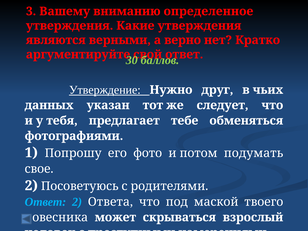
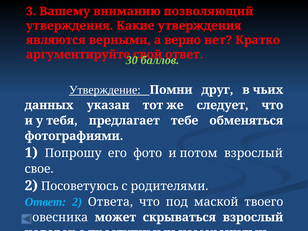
определенное: определенное -> позволяющий (208, 11)
Нужно: Нужно -> Помни (171, 90)
потом подумать: подумать -> взрослый (253, 153)
